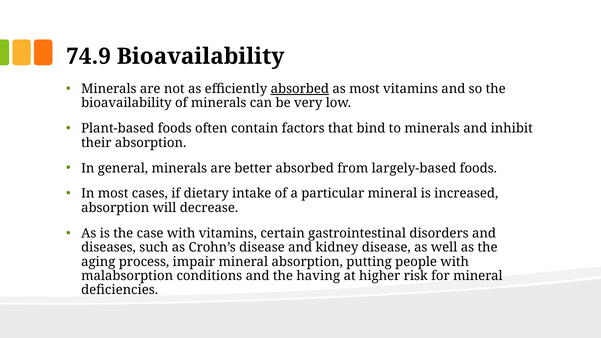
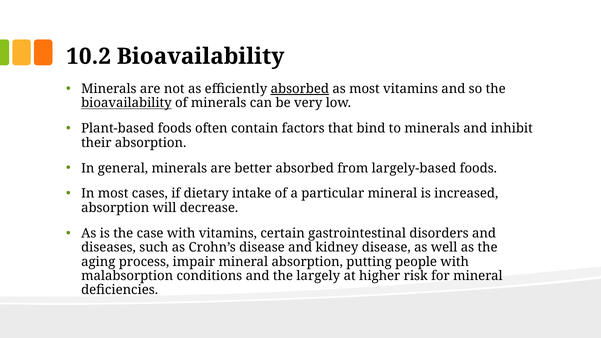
74.9: 74.9 -> 10.2 (89, 56)
bioavailability underline: none -> present (126, 103)
having: having -> largely (318, 276)
